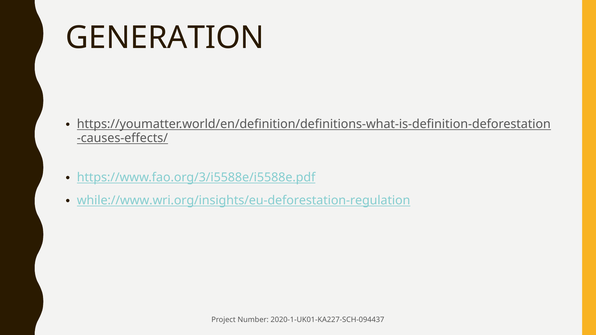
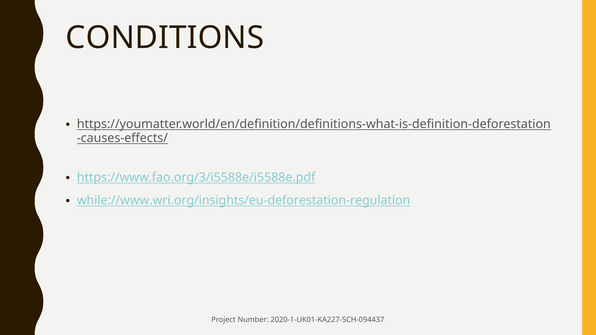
GENERATION: GENERATION -> CONDITIONS (165, 38)
